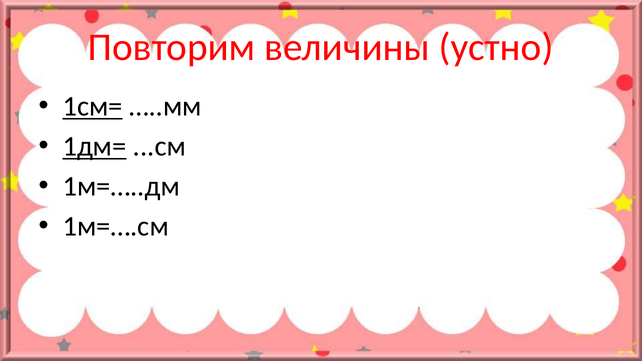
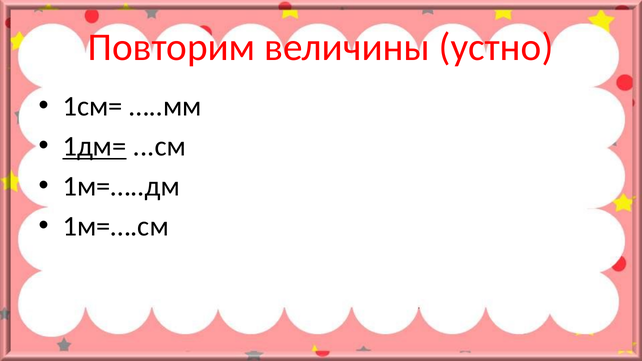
1см= underline: present -> none (93, 107)
